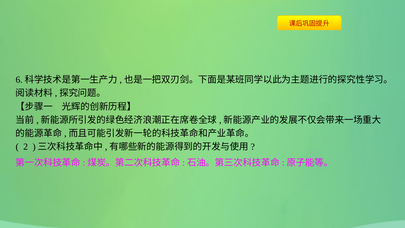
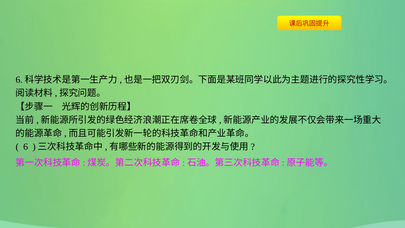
2: 2 -> 6 (26, 147)
